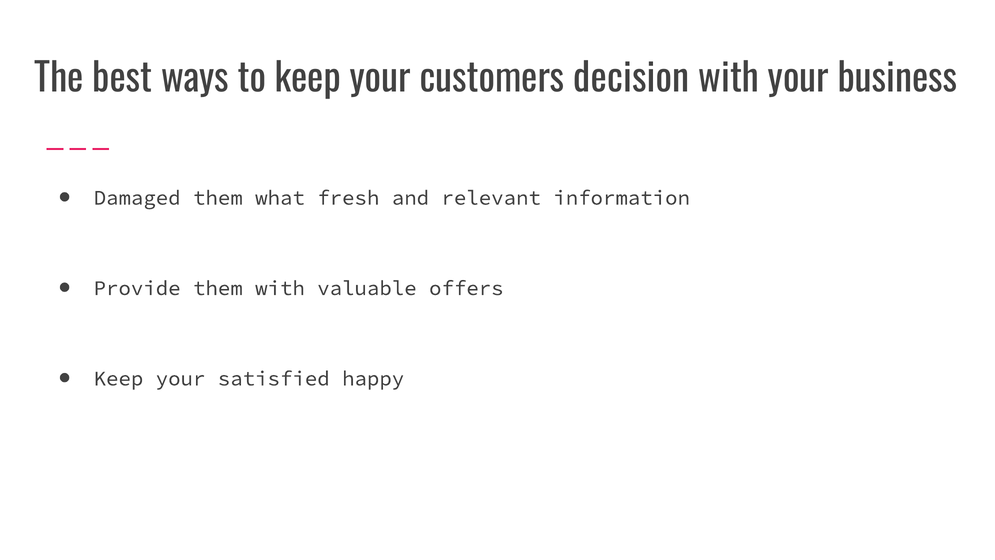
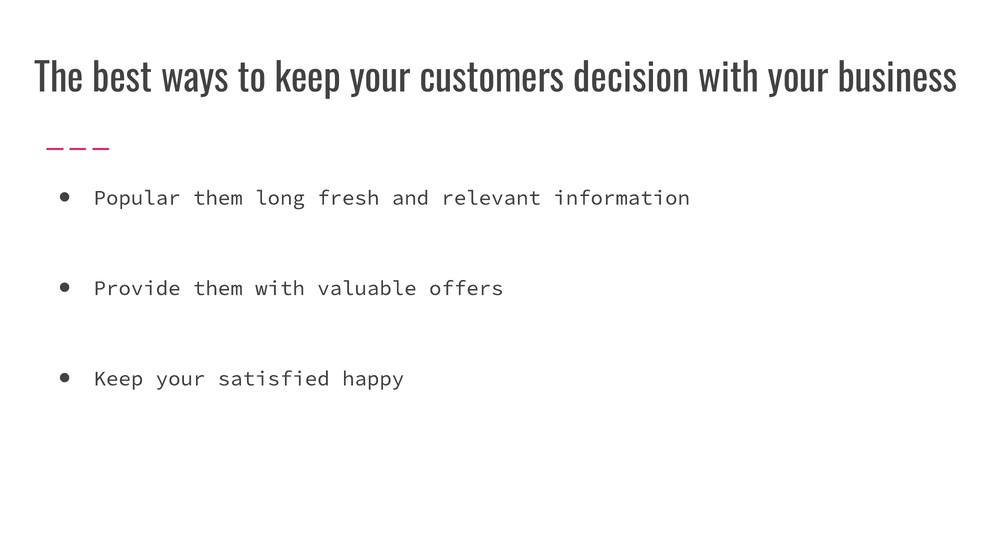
Damaged: Damaged -> Popular (137, 198)
what: what -> long (280, 198)
